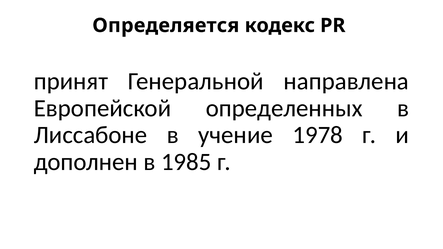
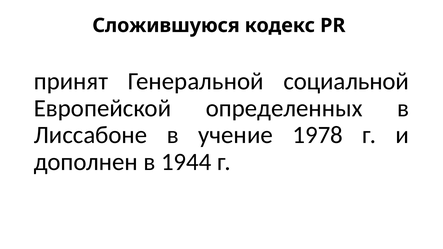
Определяется: Определяется -> Сложившуюся (166, 25)
направлена: направлена -> социальной (346, 81)
1985: 1985 -> 1944 (186, 162)
